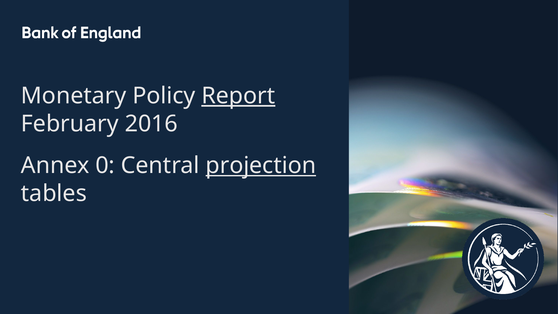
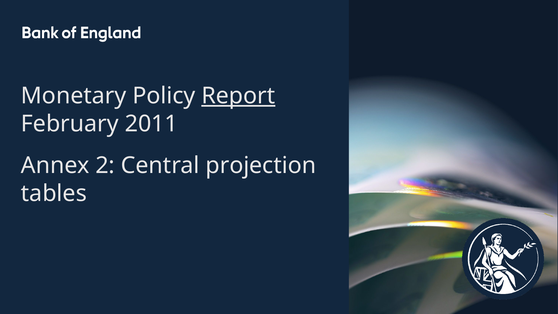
2016: 2016 -> 2011 (151, 124)
0: 0 -> 2 (105, 166)
projection underline: present -> none (261, 166)
